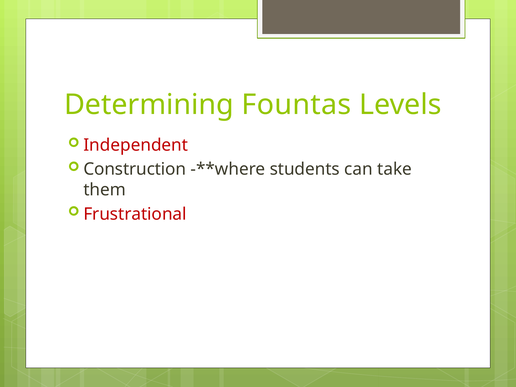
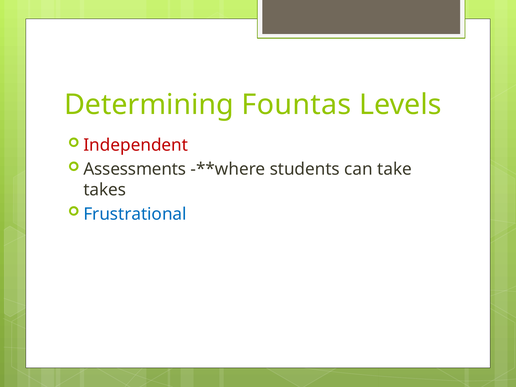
Construction: Construction -> Assessments (135, 169)
them: them -> takes (105, 190)
Frustrational colour: red -> blue (135, 214)
